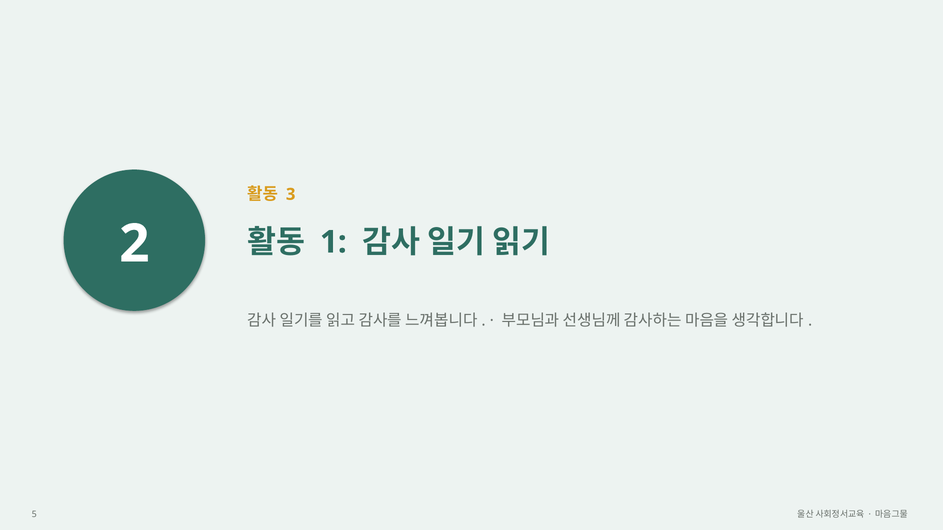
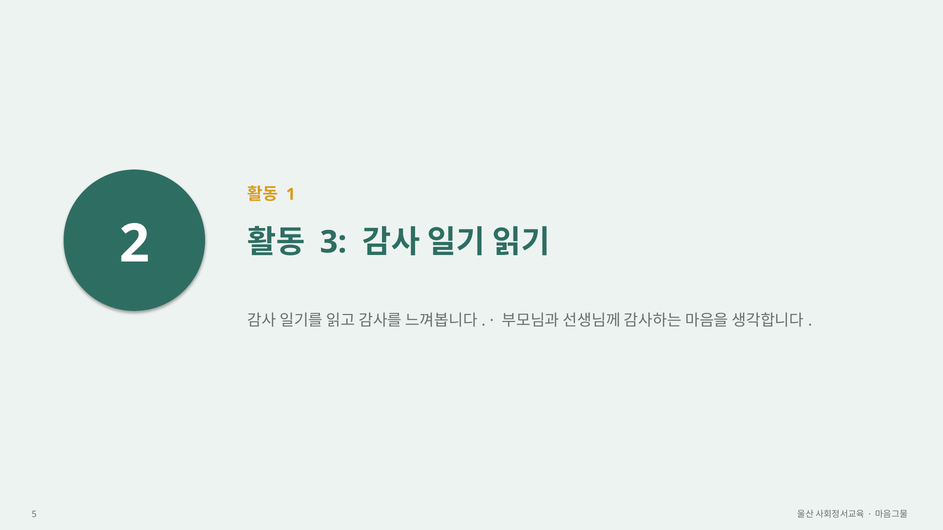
3: 3 -> 1 (291, 194)
1: 1 -> 3 (333, 242)
